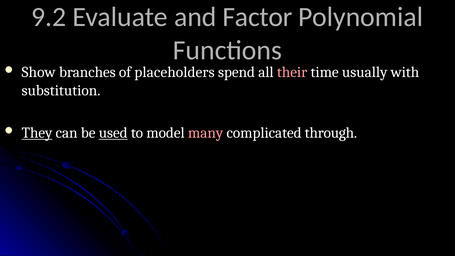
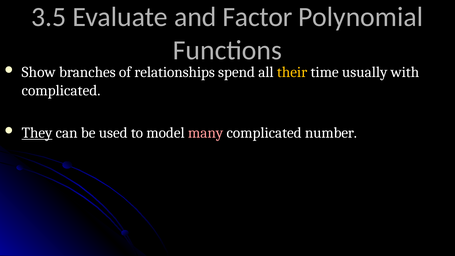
9.2: 9.2 -> 3.5 (49, 17)
placeholders: placeholders -> relationships (175, 72)
their colour: pink -> yellow (292, 72)
substitution: substitution -> complicated (61, 90)
used underline: present -> none (113, 133)
through: through -> number (331, 133)
